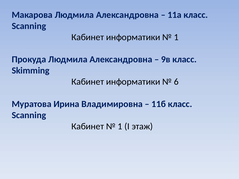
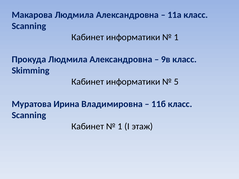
6: 6 -> 5 (176, 82)
